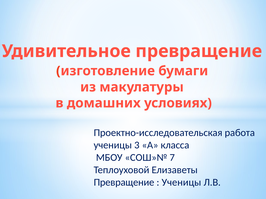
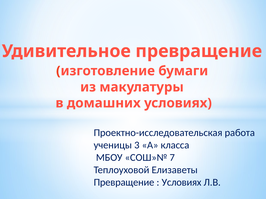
Ученицы: Ученицы -> Условиях (181, 183)
